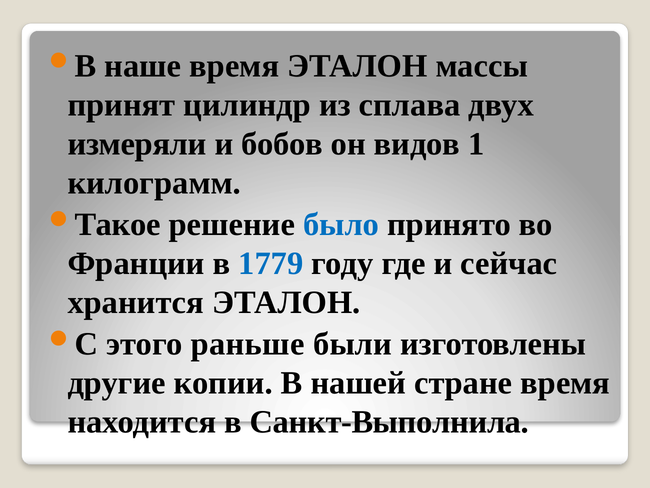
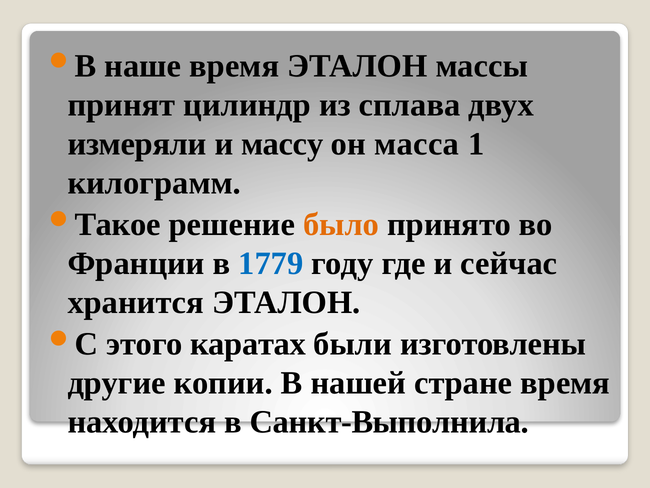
бобов: бобов -> массу (282, 144)
видов: видов -> масса (417, 144)
было colour: blue -> orange (341, 224)
раньше: раньше -> каратах (248, 343)
